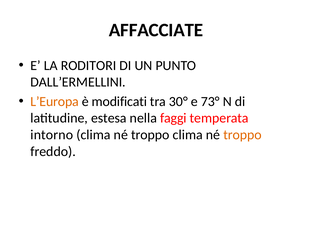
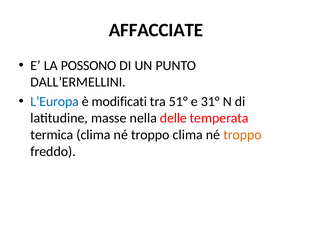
RODITORI: RODITORI -> POSSONO (89, 65)
L’Europa colour: orange -> blue (55, 102)
30°: 30° -> 51° (178, 102)
73°: 73° -> 31° (210, 102)
estesa: estesa -> masse (109, 118)
faggi: faggi -> delle (173, 118)
intorno: intorno -> termica (52, 135)
